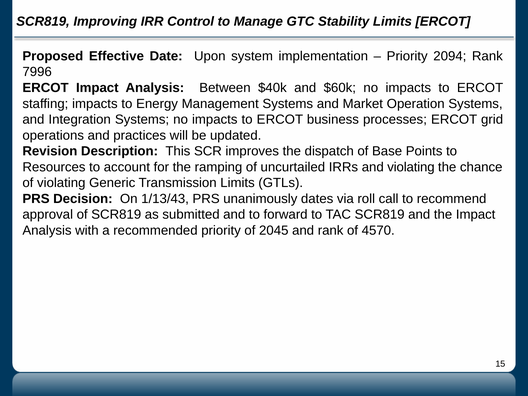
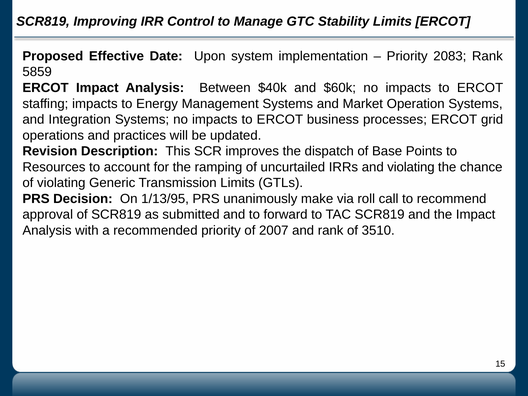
2094: 2094 -> 2083 (450, 56)
7996: 7996 -> 5859 (37, 72)
1/13/43: 1/13/43 -> 1/13/95 (165, 199)
dates: dates -> make (317, 199)
2045: 2045 -> 2007 (274, 230)
4570: 4570 -> 3510 (378, 230)
